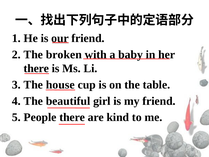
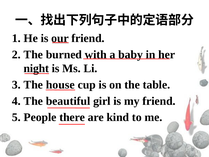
broken: broken -> burned (64, 54)
there: there -> night (36, 68)
